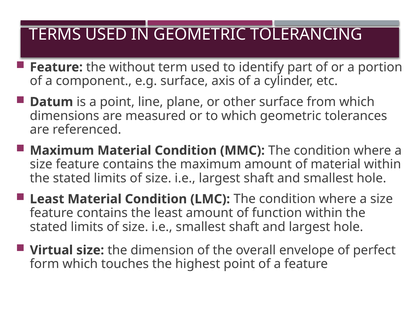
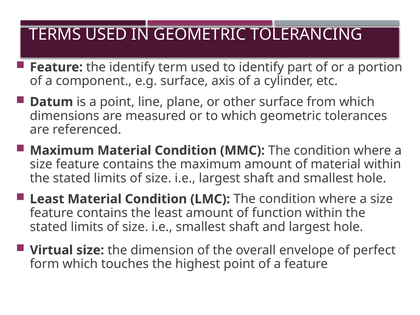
the without: without -> identify (132, 67)
